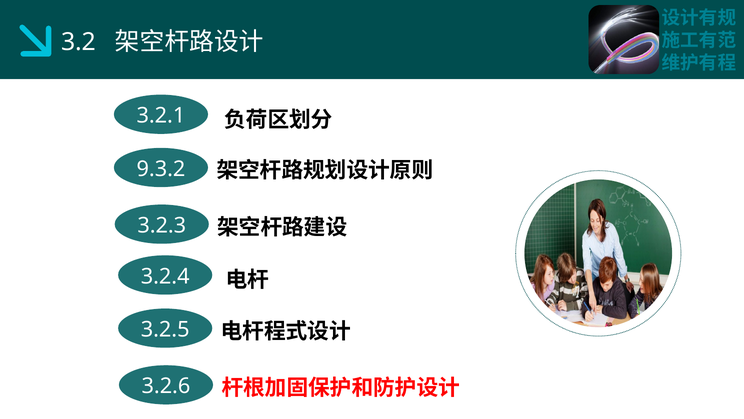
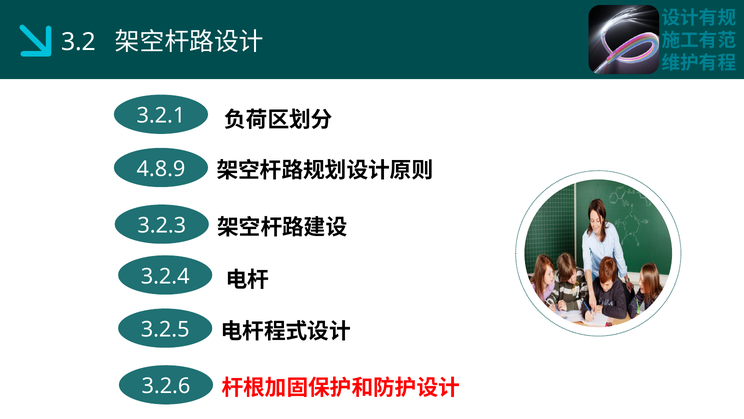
9.3.2: 9.3.2 -> 4.8.9 (161, 169)
